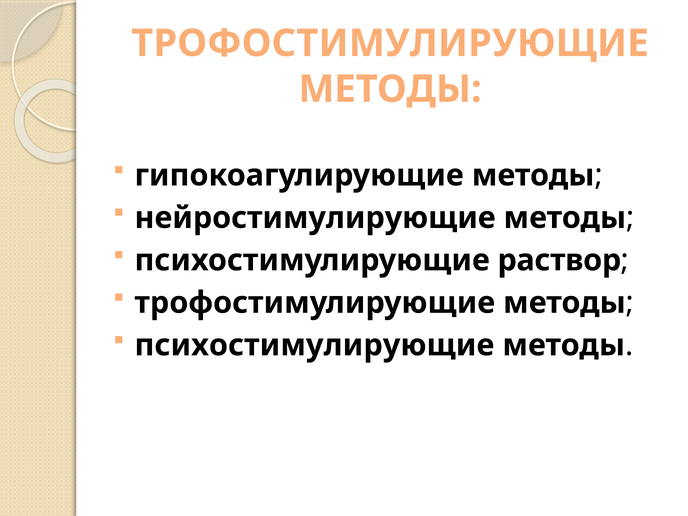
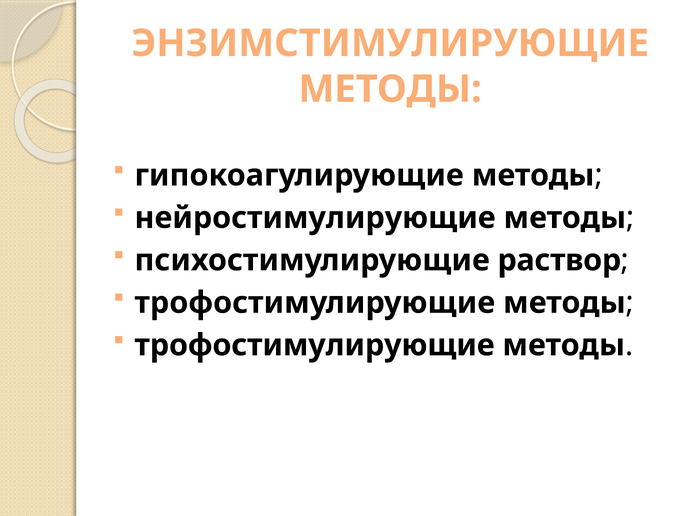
ТРОФОСТИМУЛИРУЮЩИЕ: ТРОФОСТИМУЛИРУЮЩИЕ -> ЭНЗИМСТИМУЛИРУЮЩИЕ (390, 43)
психостимулирующие: психостимулирующие -> трофостимулирующие (315, 345)
